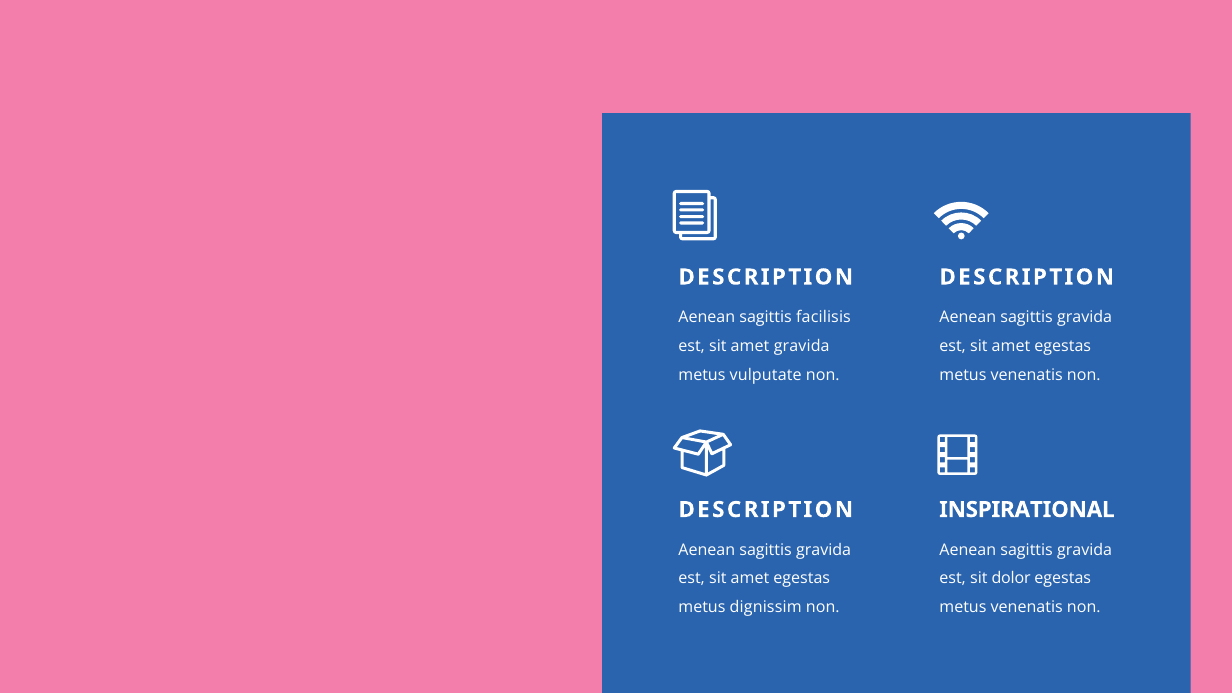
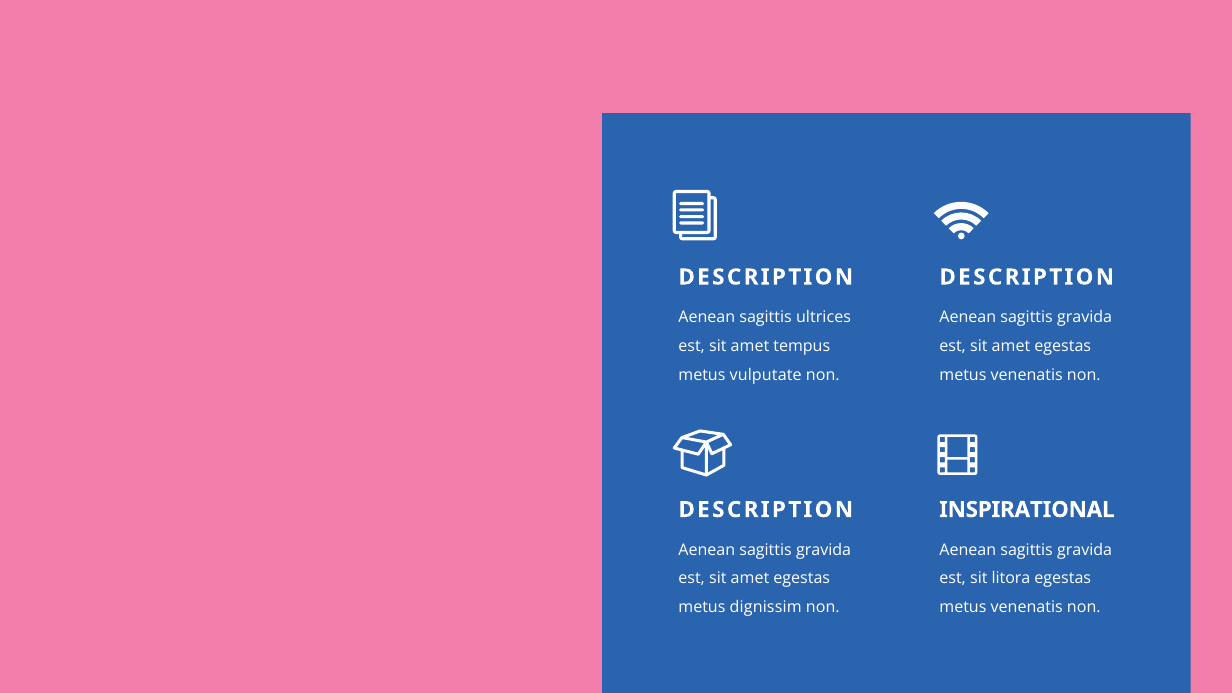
facilisis: facilisis -> ultrices (824, 317)
amet gravida: gravida -> tempus (802, 346)
dolor: dolor -> litora (1011, 579)
